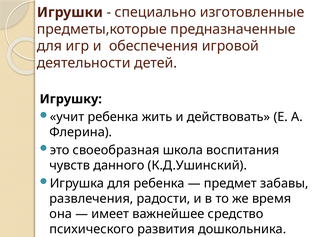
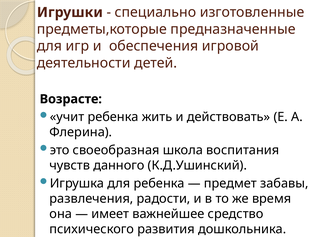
Игрушку: Игрушку -> Возрасте (71, 99)
